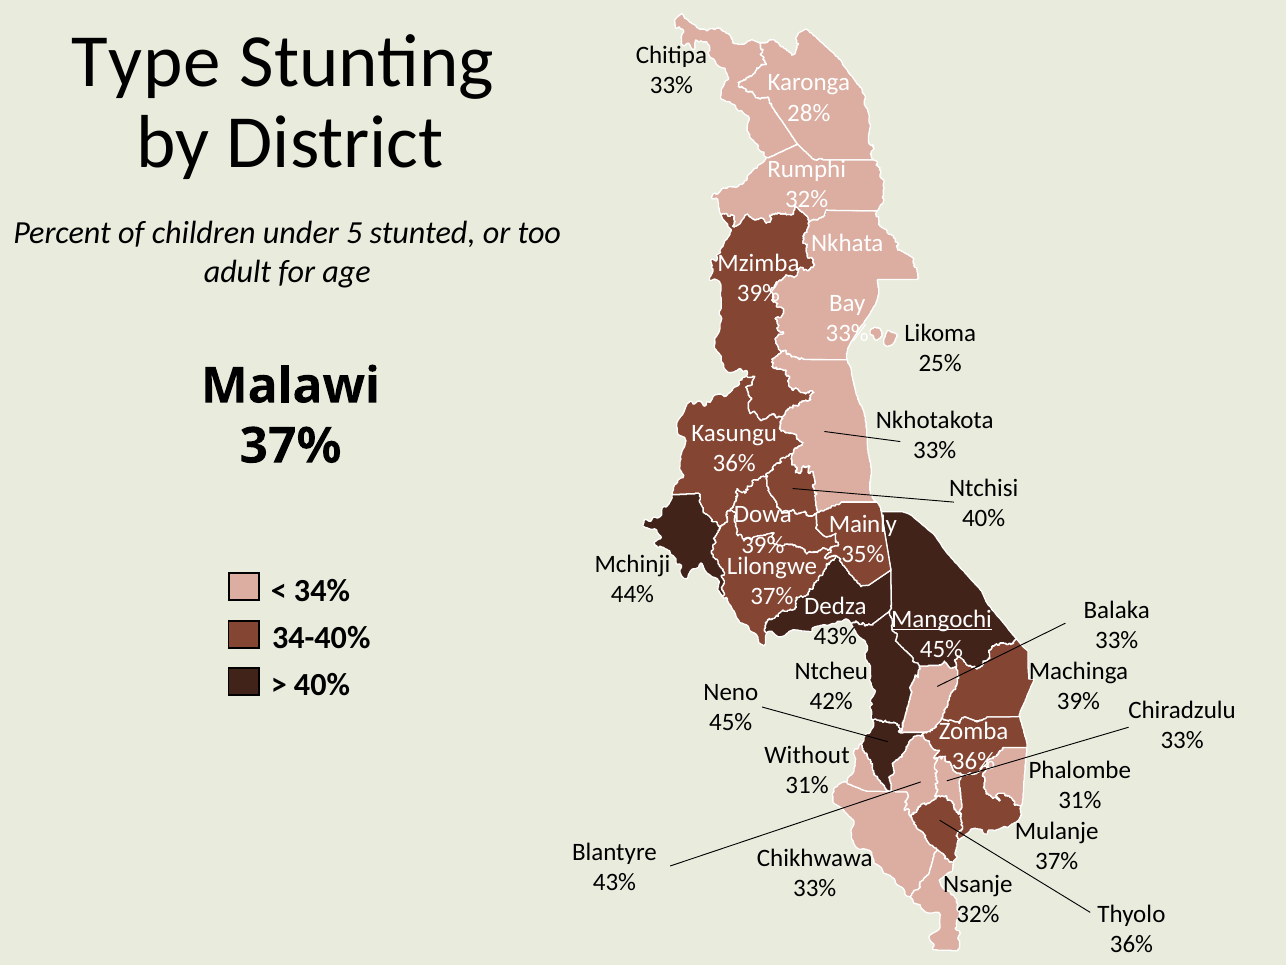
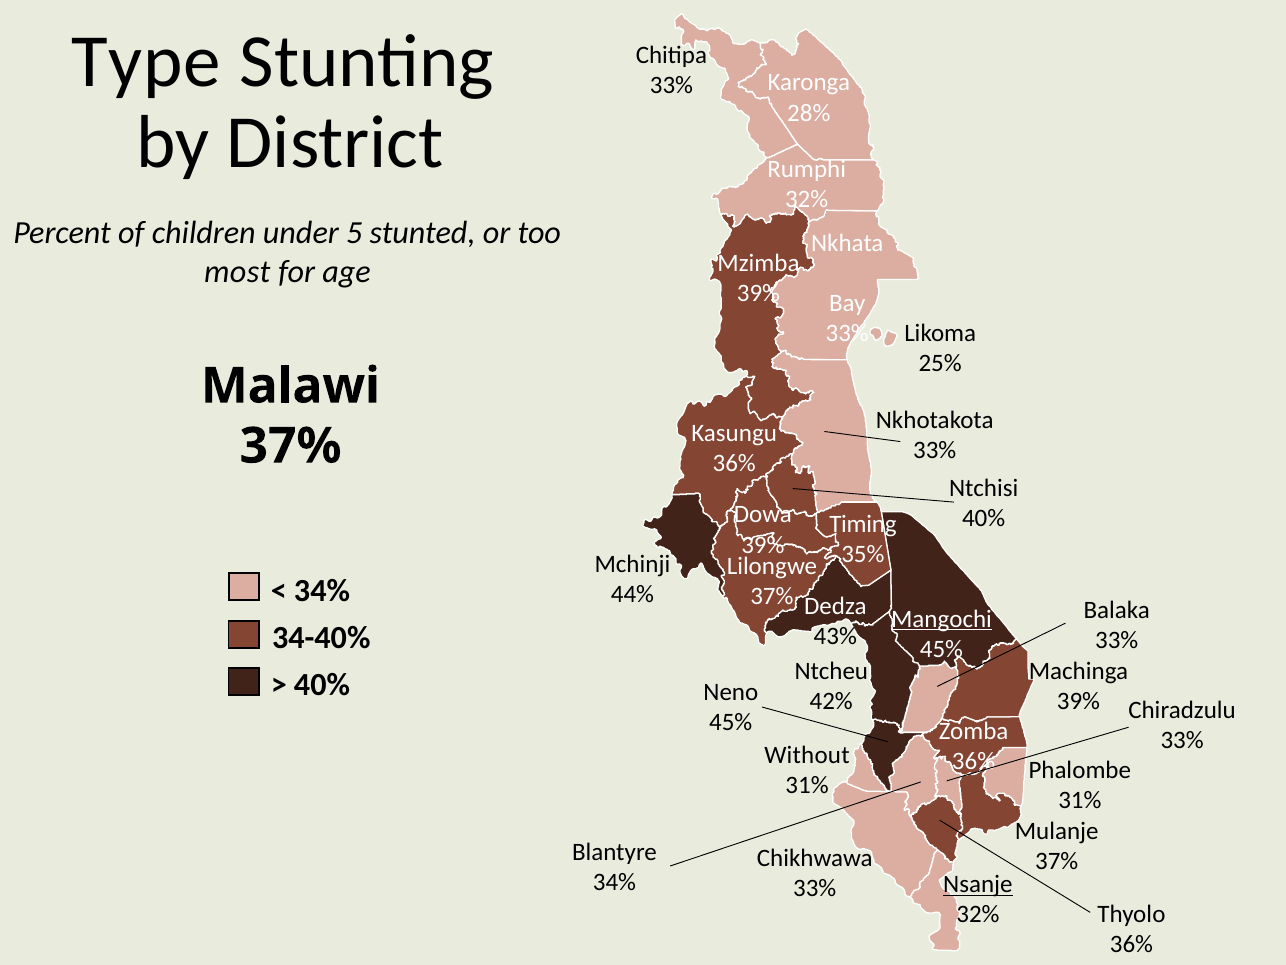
adult: adult -> most (237, 271)
Mainly: Mainly -> Timing (863, 524)
43%: 43% -> 34% (614, 882)
Nsanje underline: none -> present (978, 884)
